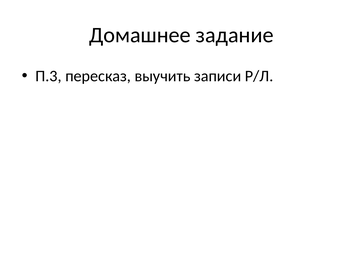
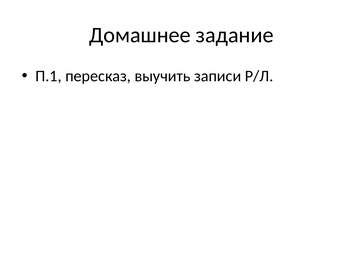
П.3: П.3 -> П.1 (49, 76)
